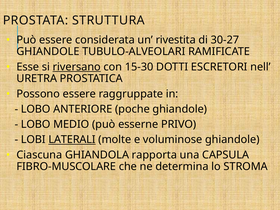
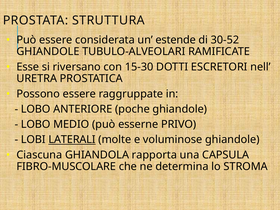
rivestita: rivestita -> estende (176, 40)
30-27: 30-27 -> 30-52 (225, 40)
riversano underline: present -> none (77, 67)
